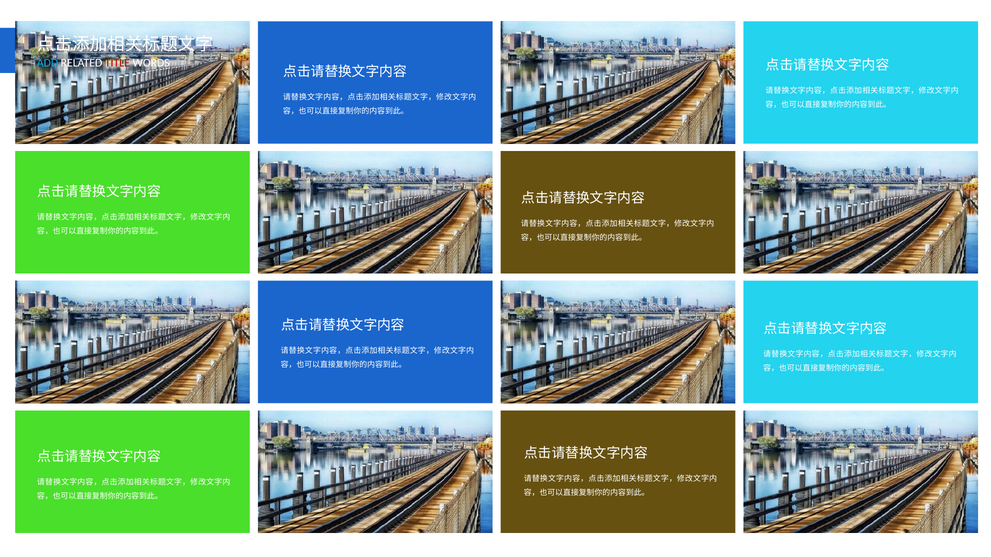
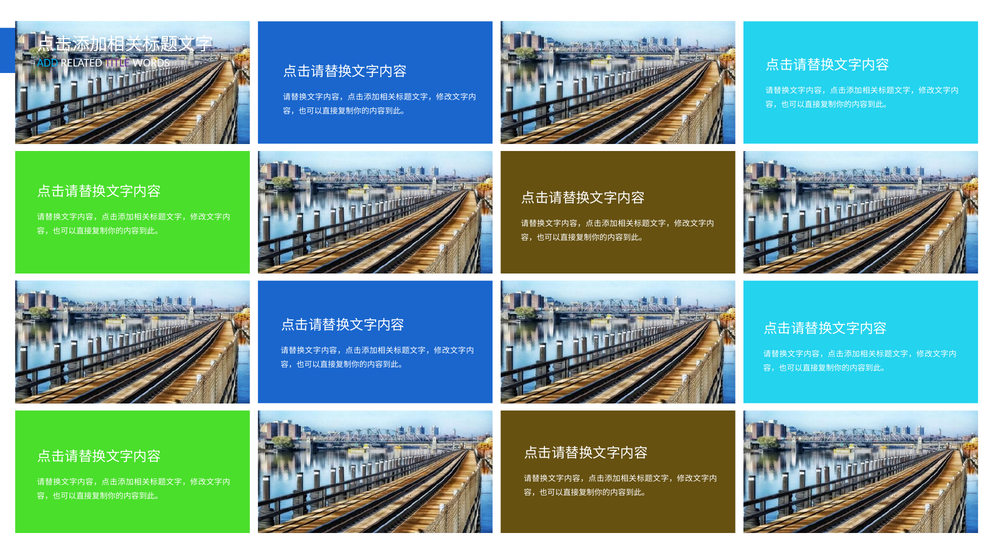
TITLE colour: red -> purple (117, 63)
